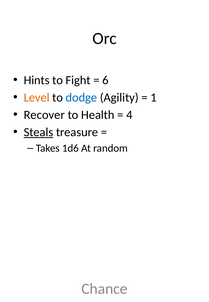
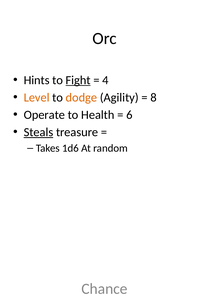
Fight underline: none -> present (78, 80)
6: 6 -> 4 (105, 80)
dodge colour: blue -> orange (81, 97)
1: 1 -> 8 (154, 97)
Recover: Recover -> Operate (44, 115)
4: 4 -> 6 (129, 115)
